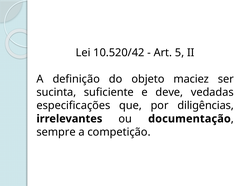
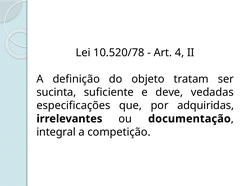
10.520/42: 10.520/42 -> 10.520/78 (119, 52)
5: 5 -> 4 (180, 52)
maciez: maciez -> tratam (191, 79)
diligências: diligências -> adquiridas (206, 105)
sempre: sempre -> integral (56, 131)
